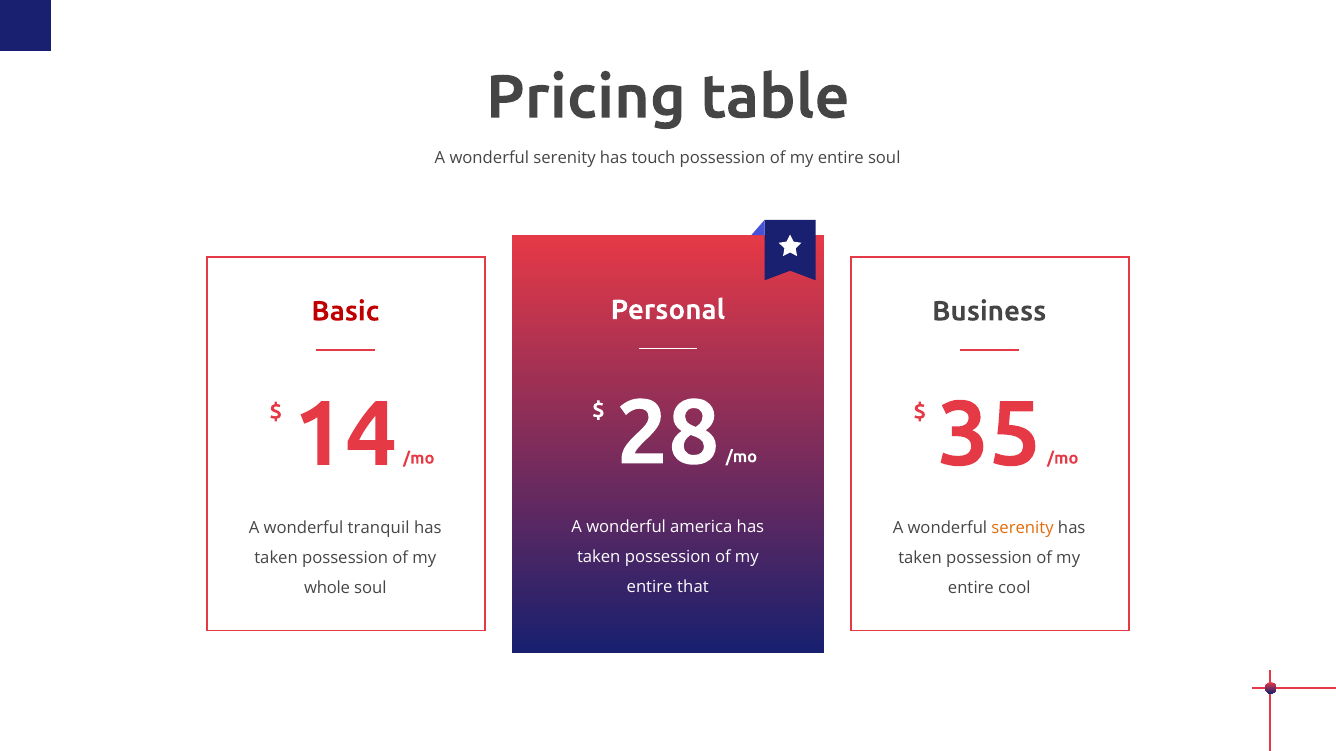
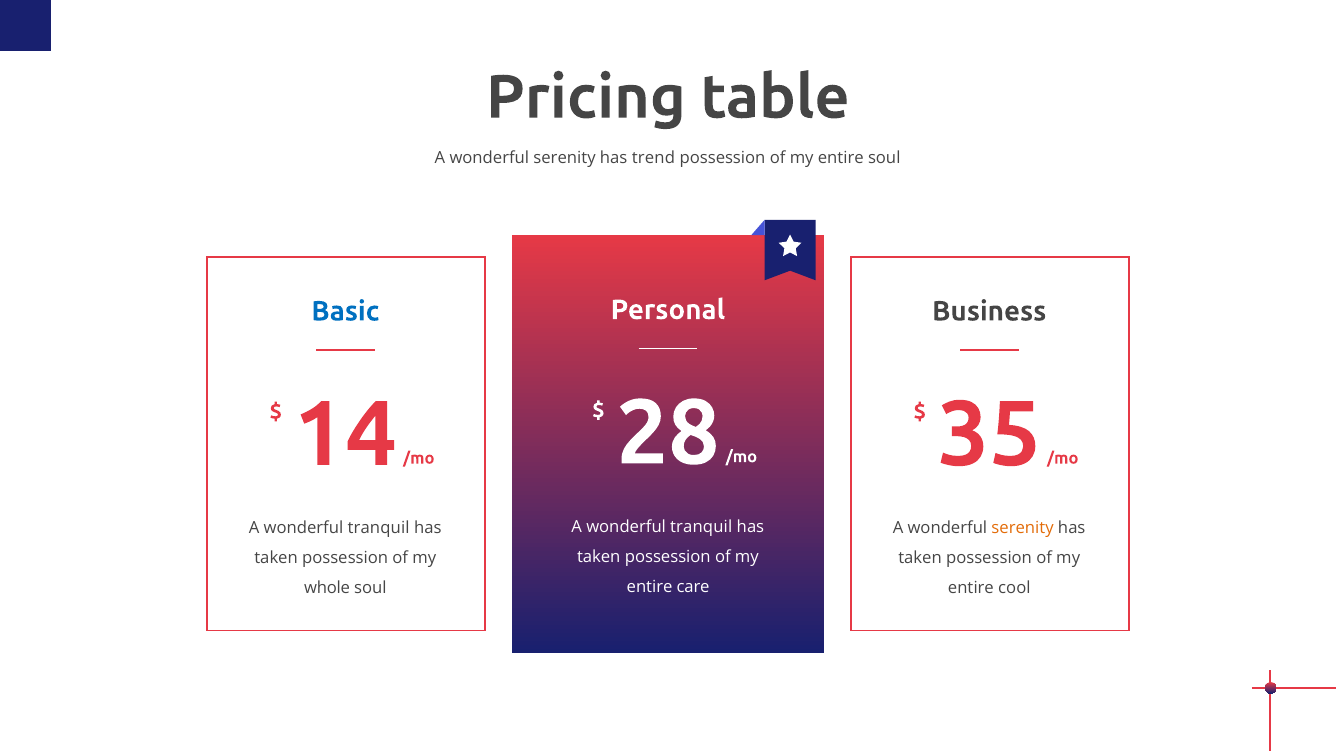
touch: touch -> trend (653, 158)
Basic colour: red -> blue (345, 311)
america: america -> tranquil (701, 527)
that: that -> care (693, 587)
